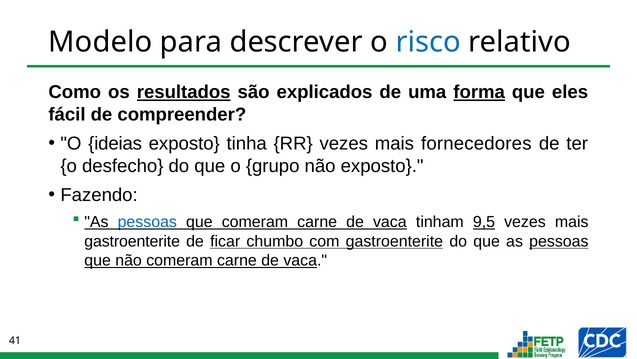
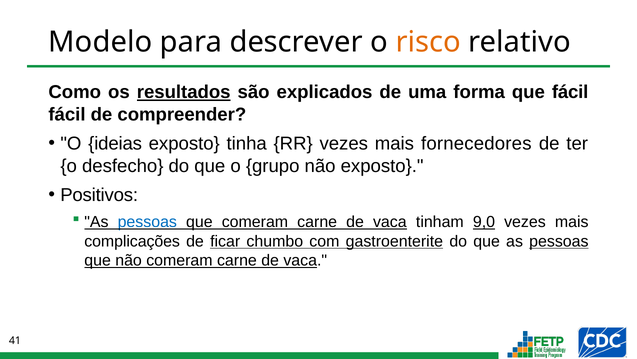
risco colour: blue -> orange (428, 42)
forma underline: present -> none (479, 92)
que eles: eles -> fácil (570, 92)
Fazendo: Fazendo -> Positivos (99, 195)
9,5: 9,5 -> 9,0 (484, 222)
gastroenterite: gastroenterite -> complicações (132, 241)
